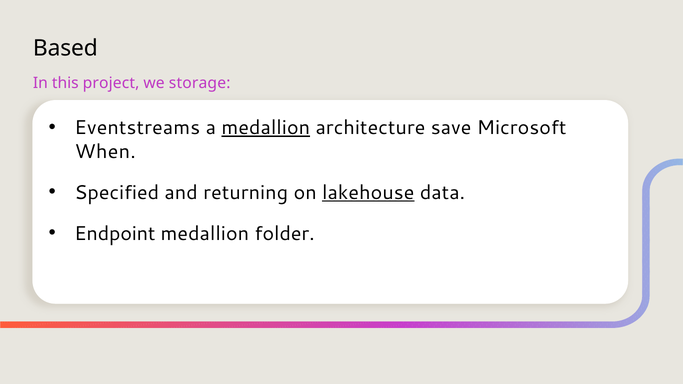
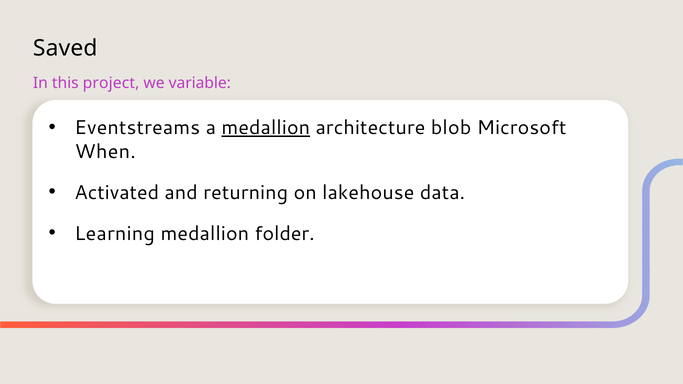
Based: Based -> Saved (65, 48)
storage: storage -> variable (200, 83)
save: save -> blob (451, 128)
Specified: Specified -> Activated (117, 193)
lakehouse underline: present -> none (368, 193)
Endpoint: Endpoint -> Learning (115, 234)
